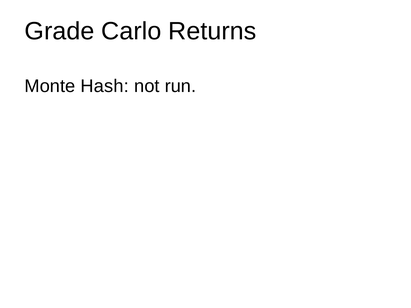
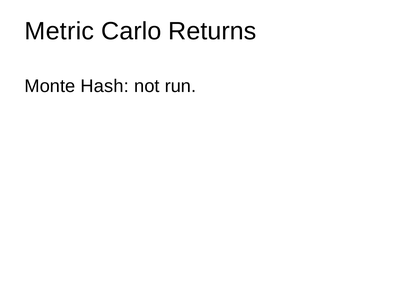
Grade: Grade -> Metric (59, 31)
